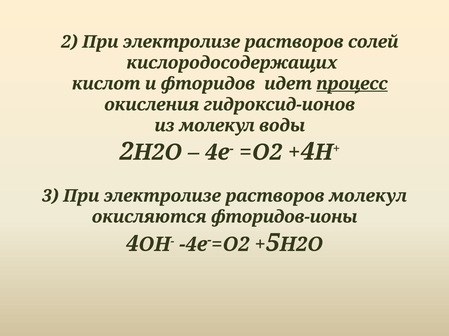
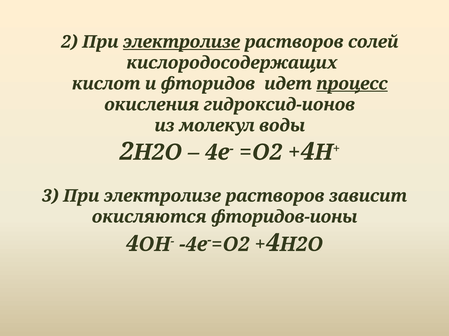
электролизе underline: none -> present (182, 42)
растворов молекул: молекул -> зависит (368, 196)
5: 5 -> 4 (273, 243)
